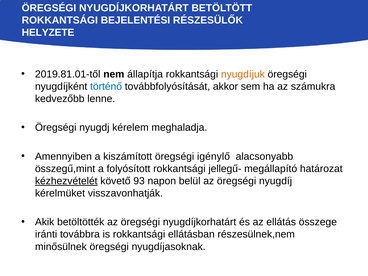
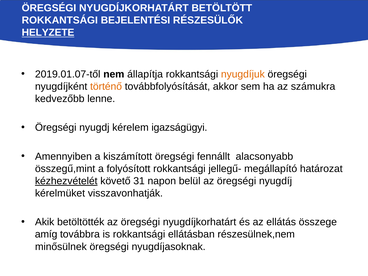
HELYZETE underline: none -> present (48, 33)
2019.81.01-től: 2019.81.01-től -> 2019.01.07-től (68, 74)
történő colour: blue -> orange (106, 87)
meghaladja: meghaladja -> igazságügyi (179, 128)
igénylő: igénylő -> fennállt (214, 156)
93: 93 -> 31 (139, 181)
iránti: iránti -> amíg (46, 234)
